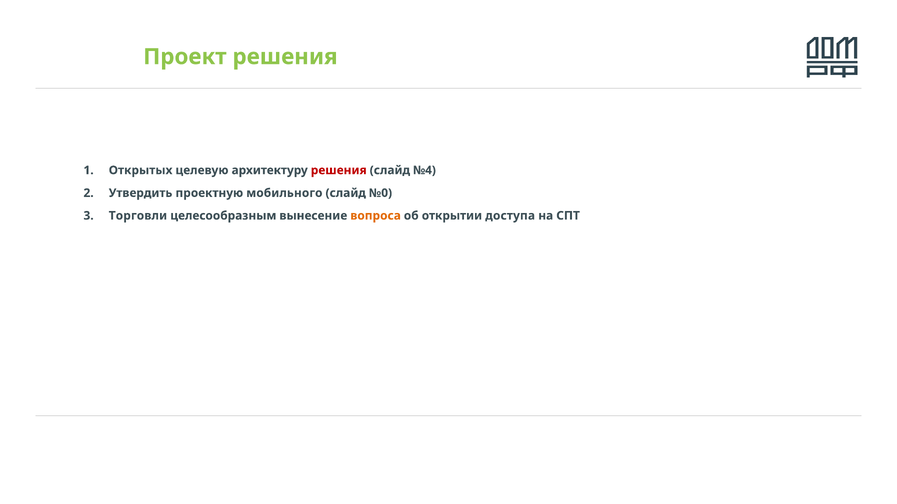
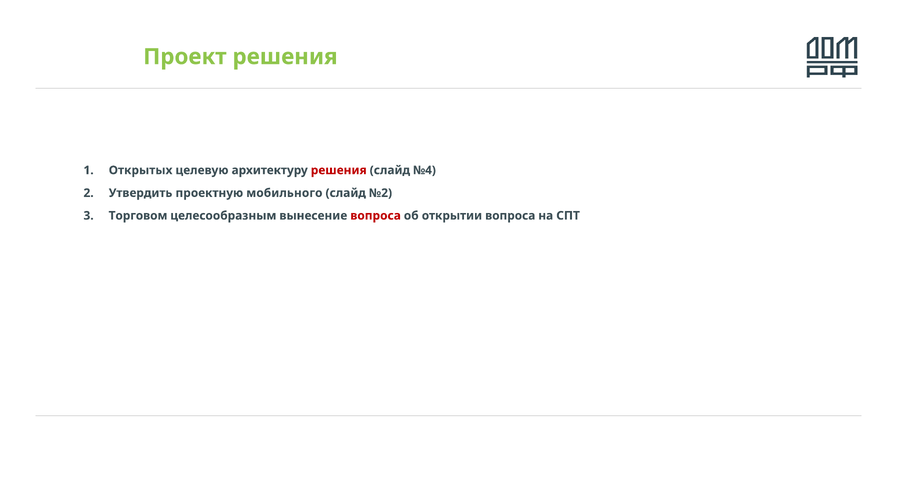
№0: №0 -> №2 (380, 193)
Торговли: Торговли -> Торговом (138, 216)
вопроса colour: orange -> red (376, 216)
открытии доступа: доступа -> вопроса (510, 216)
